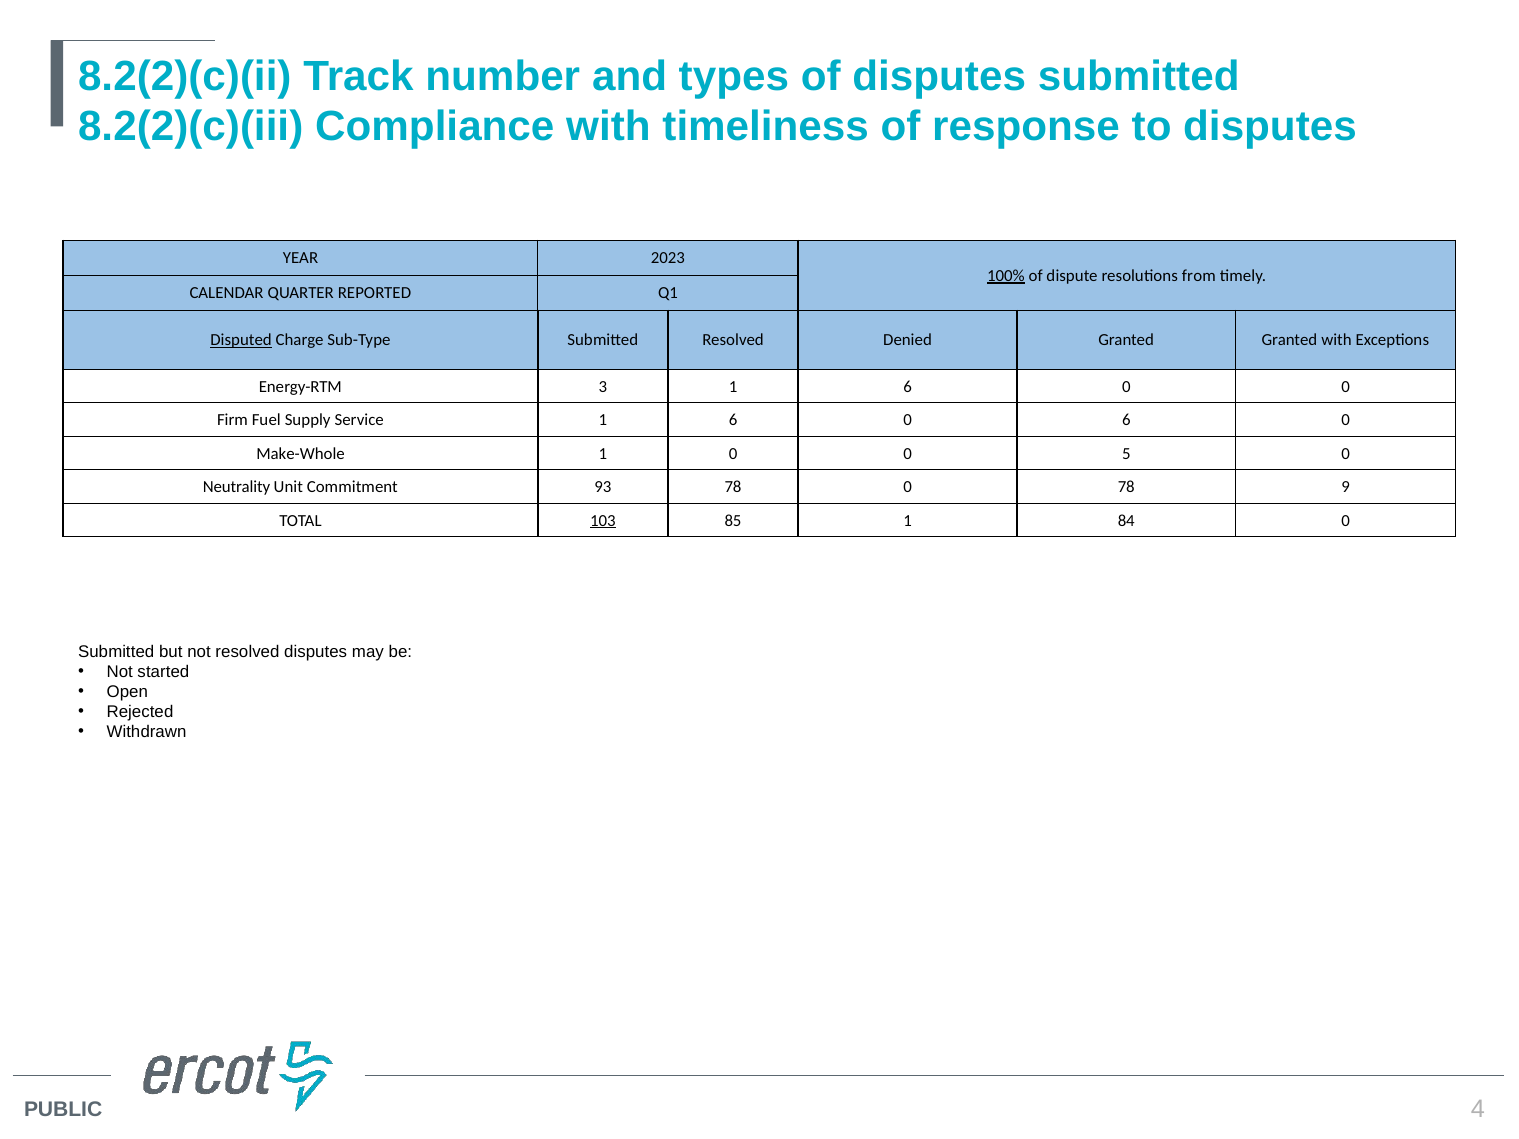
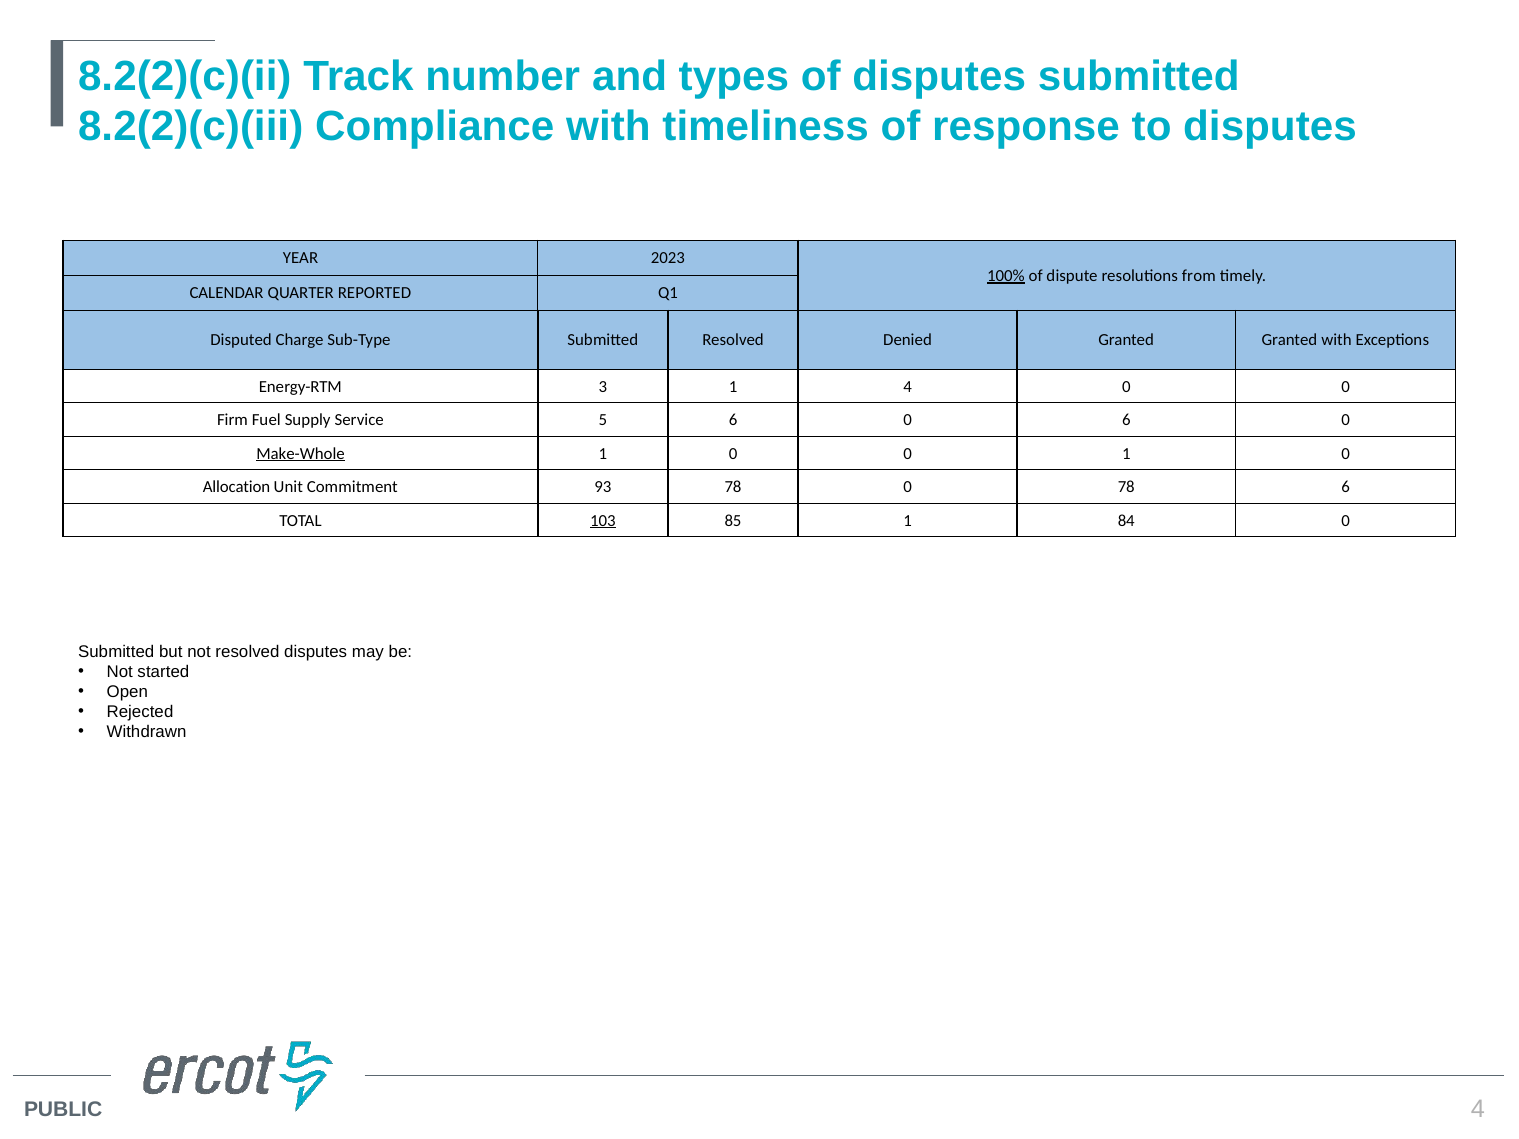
Disputed underline: present -> none (241, 340)
3 1 6: 6 -> 4 (908, 387)
Service 1: 1 -> 5 (603, 420)
Make-Whole underline: none -> present (301, 454)
0 5: 5 -> 1 (1126, 454)
Neutrality: Neutrality -> Allocation (237, 487)
78 9: 9 -> 6 (1346, 487)
